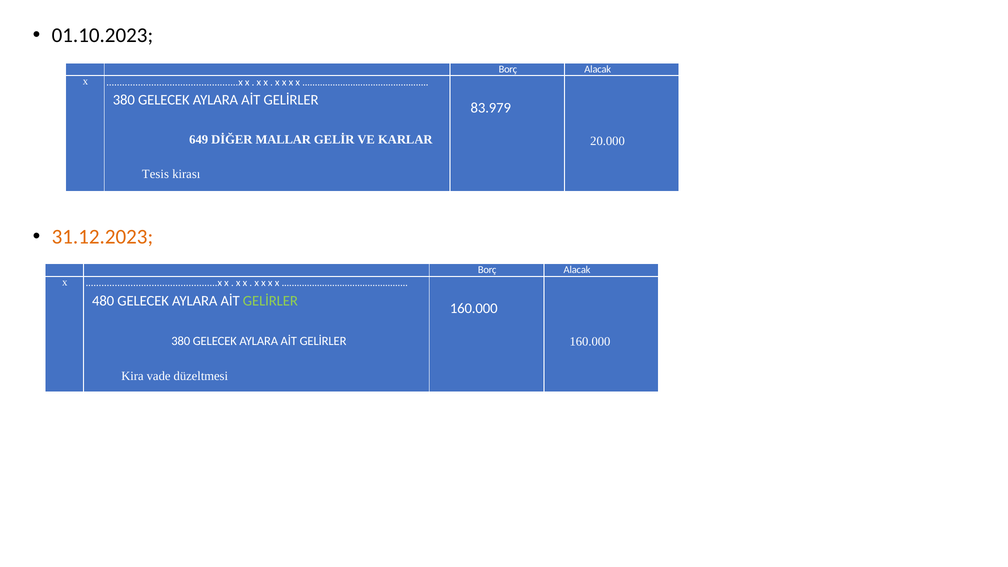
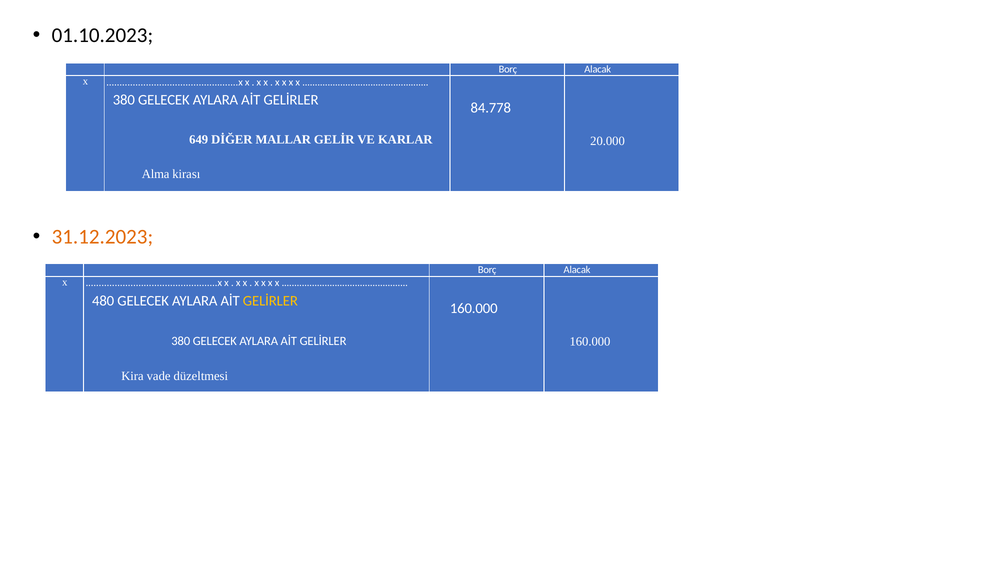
83.979: 83.979 -> 84.778 (491, 108)
Tesis: Tesis -> Alma (156, 174)
GELİRLER colour: light green -> yellow (270, 301)
